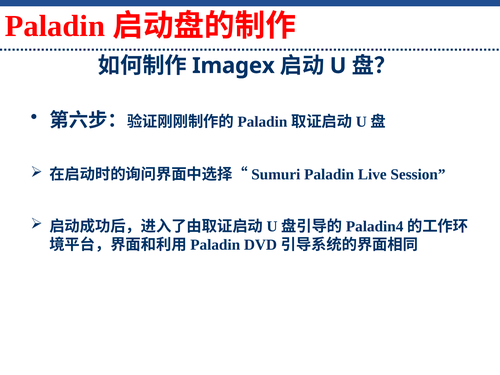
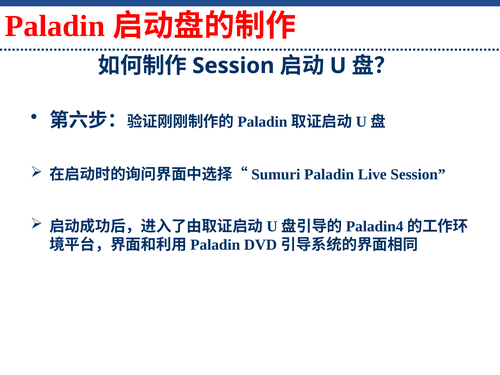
Imagex: Imagex -> Session (233, 66)
